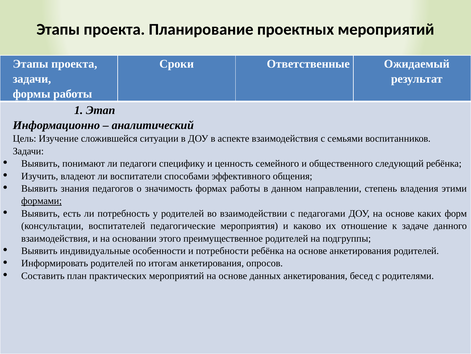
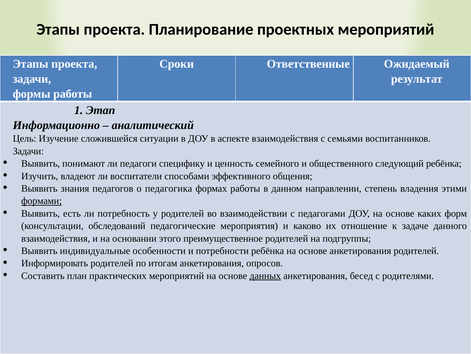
значимость: значимость -> педагогика (169, 188)
воспитателей: воспитателей -> обследований (117, 226)
данных underline: none -> present (265, 275)
